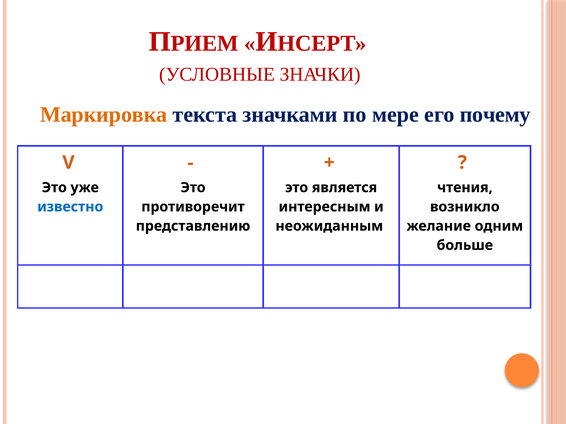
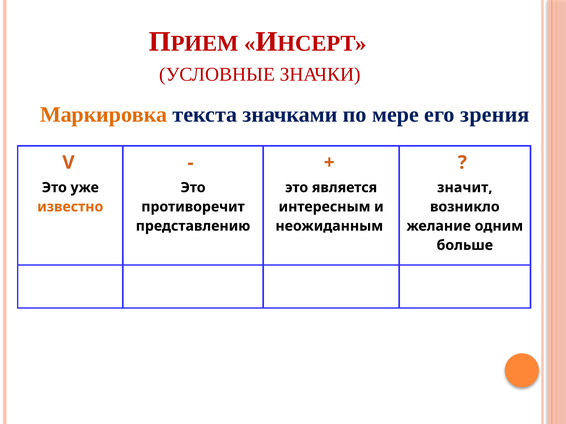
почему: почему -> зрения (495, 115)
чтения: чтения -> значит (465, 188)
известно colour: blue -> orange (70, 207)
